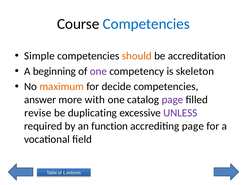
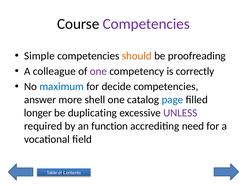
Competencies colour: blue -> purple (146, 24)
accreditation: accreditation -> proofreading (197, 56)
beginning: beginning -> colleague (54, 71)
skeleton: skeleton -> correctly (195, 71)
maximum colour: orange -> blue (62, 87)
with: with -> shell (95, 100)
page colour: purple -> blue (172, 100)
revise: revise -> longer (38, 113)
accrediting page: page -> need (193, 126)
